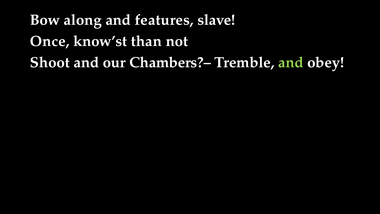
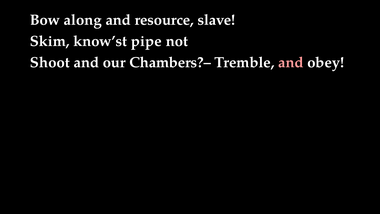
features: features -> resource (164, 20)
Once: Once -> Skim (50, 41)
than: than -> pipe (146, 41)
and colour: light green -> pink (291, 62)
